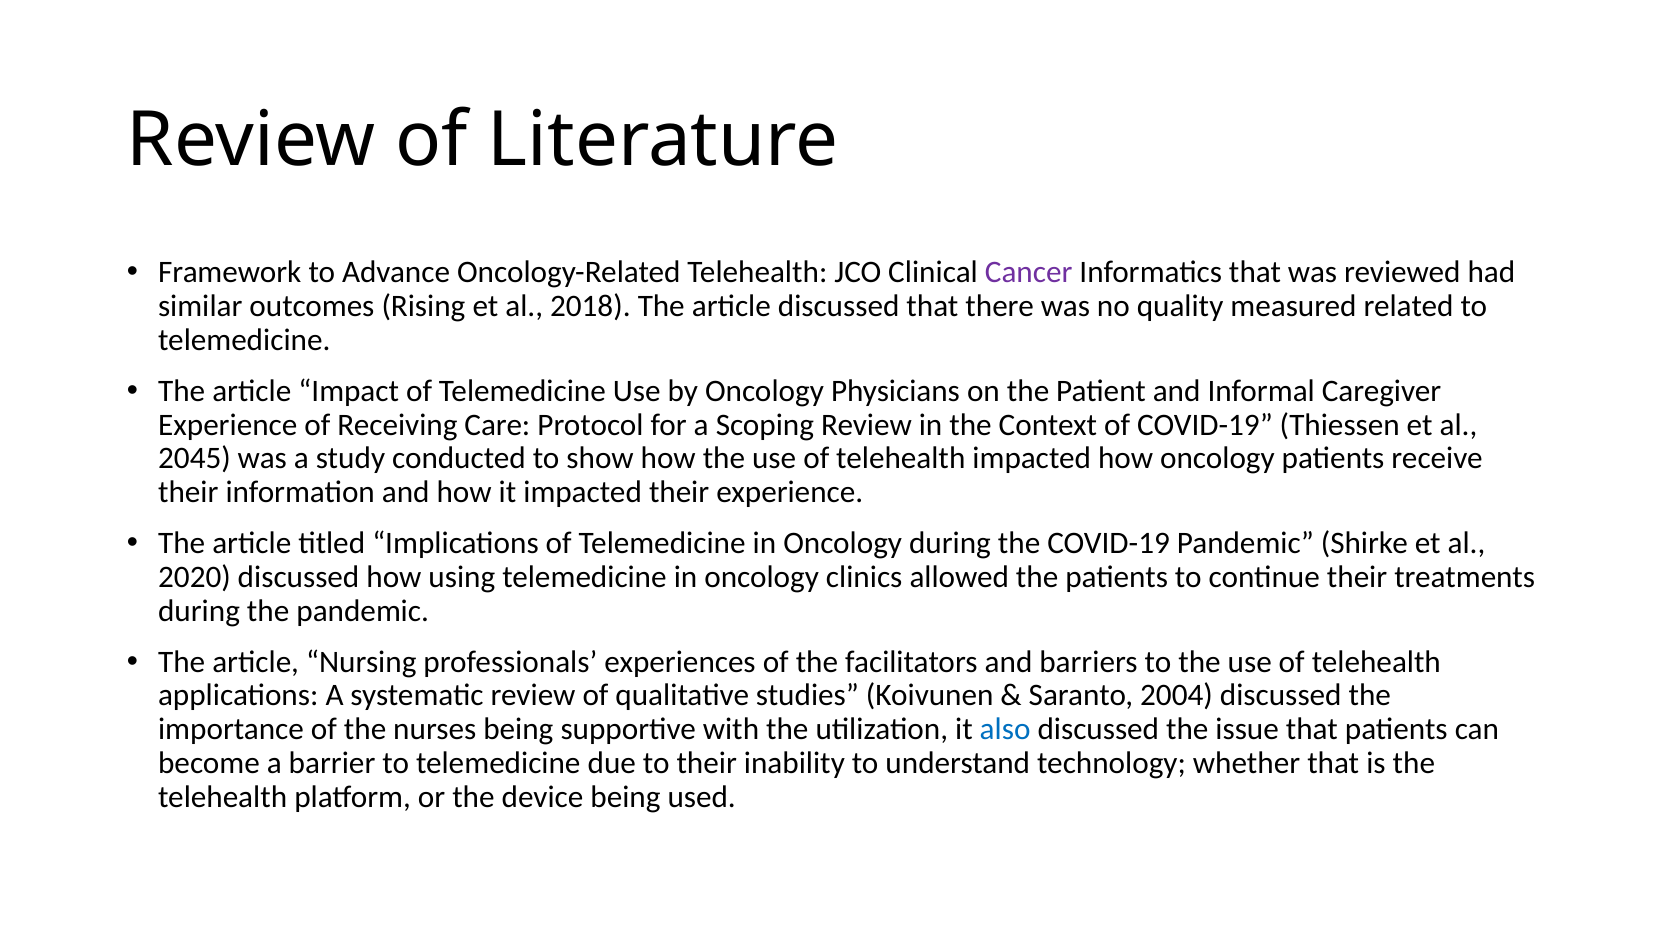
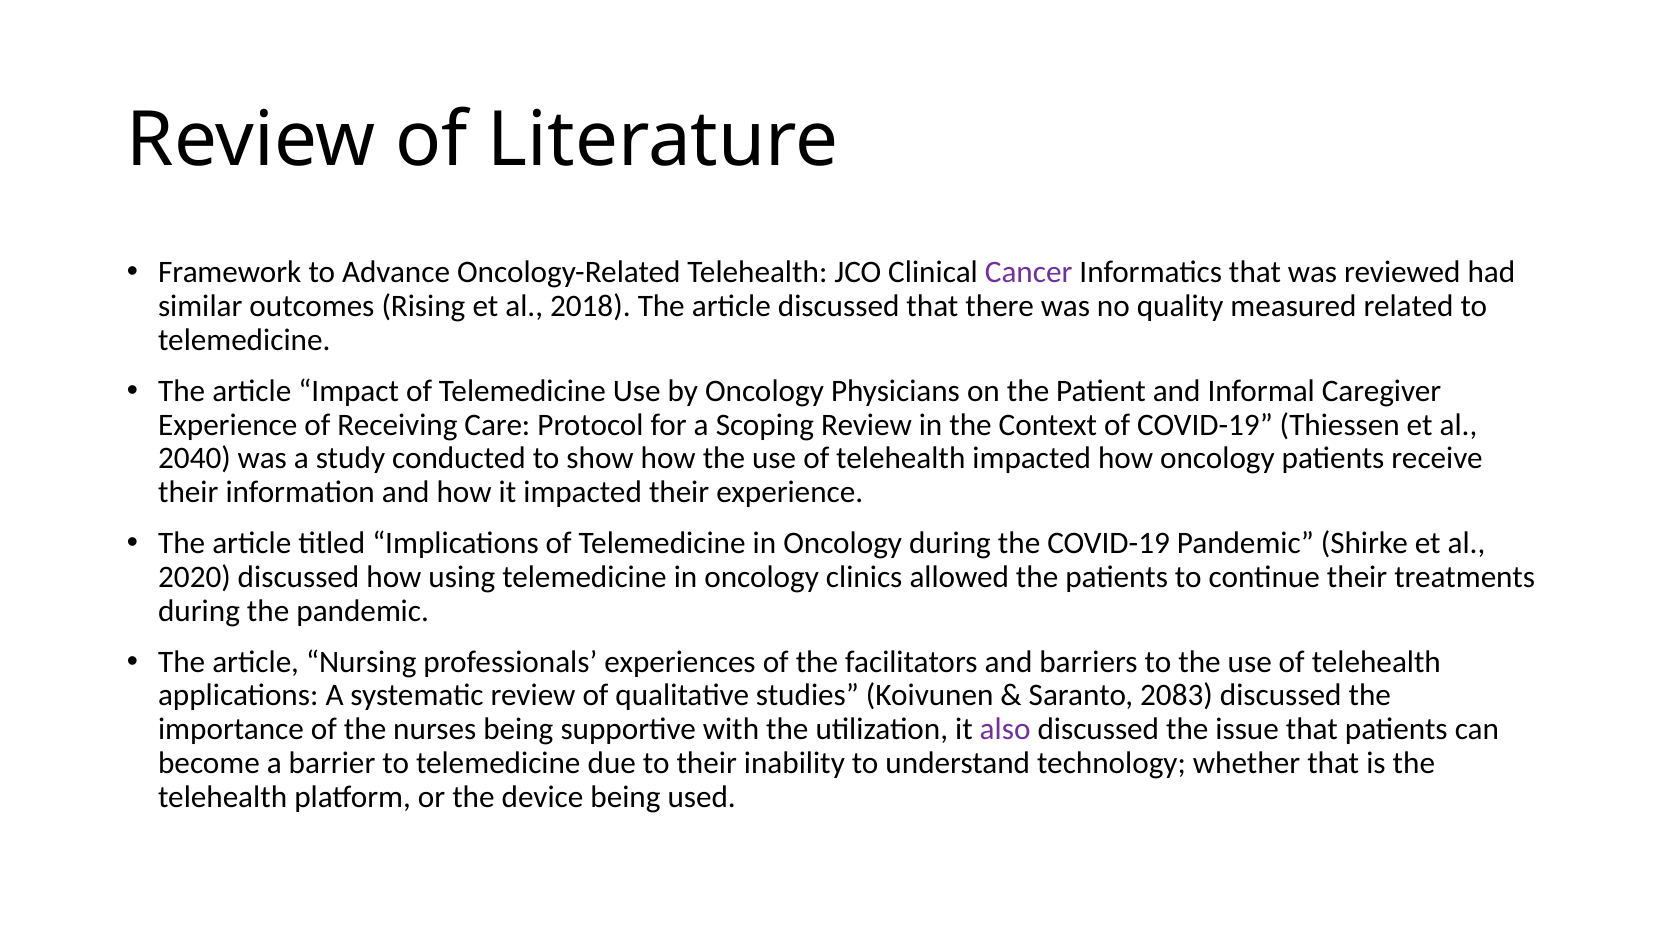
2045: 2045 -> 2040 (194, 458)
2004: 2004 -> 2083 (1176, 695)
also colour: blue -> purple (1005, 729)
